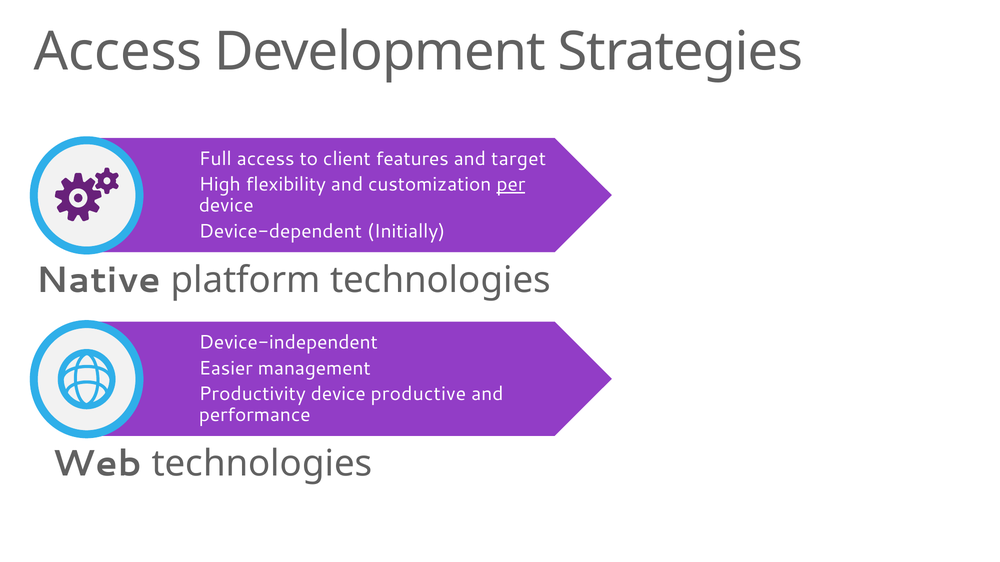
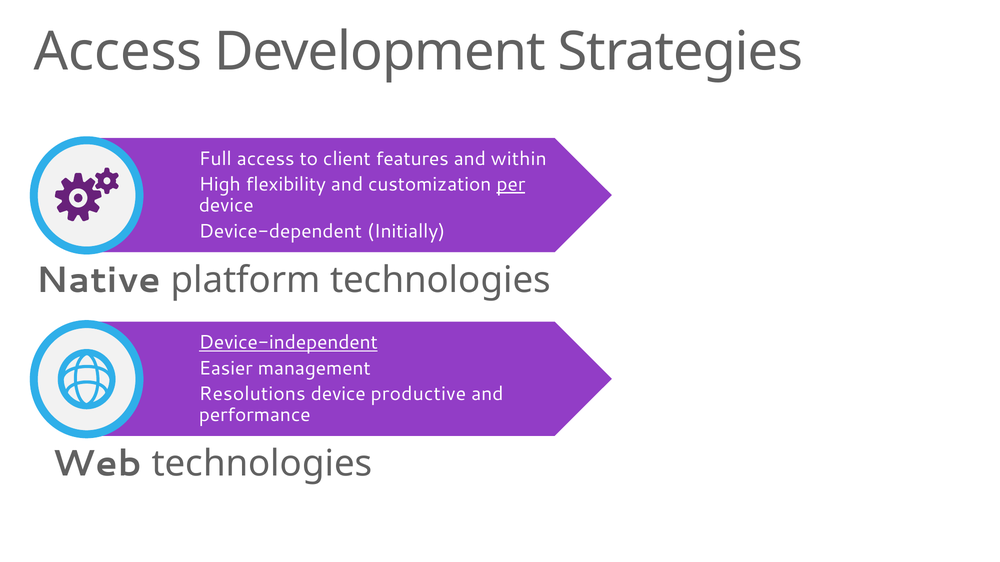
target: target -> within (519, 159)
Device-independent underline: none -> present (288, 343)
Productivity: Productivity -> Resolutions (252, 394)
